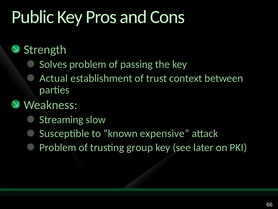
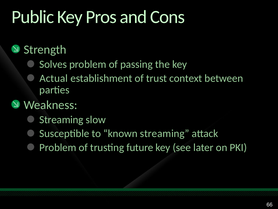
known expensive: expensive -> streaming (165, 133)
group: group -> future (140, 147)
